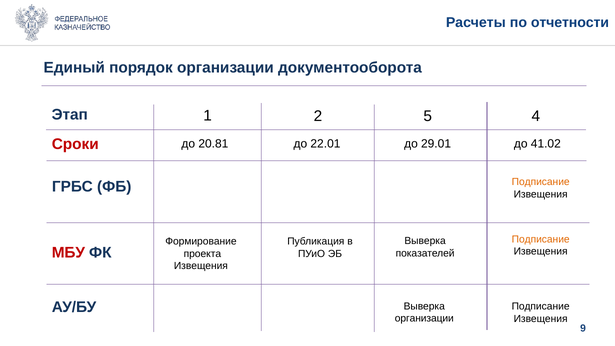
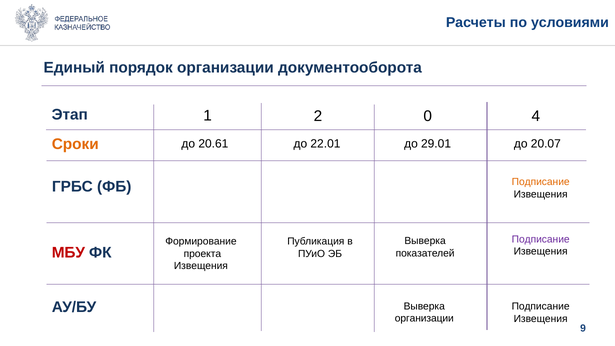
отчетности: отчетности -> условиями (570, 22)
5: 5 -> 0 (428, 116)
Сроки colour: red -> orange (75, 144)
20.81: 20.81 -> 20.61 (213, 144)
41.02: 41.02 -> 20.07 (546, 144)
Подписание colour: orange -> purple (541, 239)
